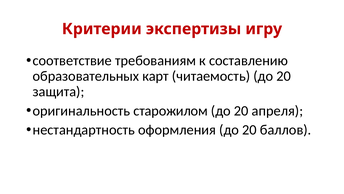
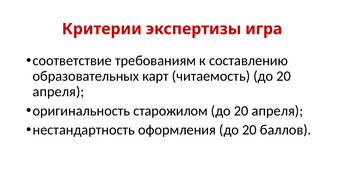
игру: игру -> игра (264, 29)
защита: защита -> апреля (58, 91)
